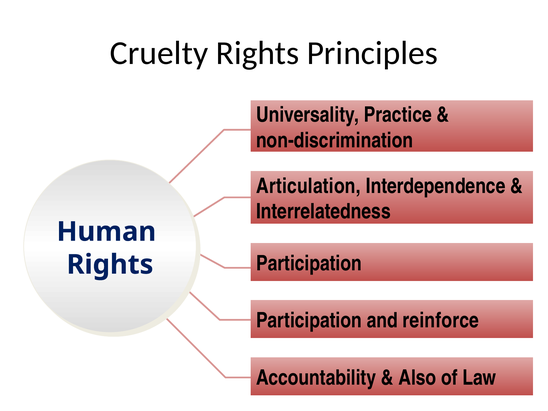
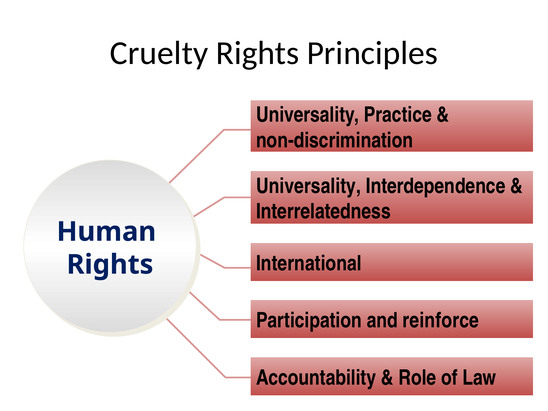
Articulation: Articulation -> Universality (309, 186)
Participation: Participation -> International (309, 263)
Also: Also -> Role (417, 378)
